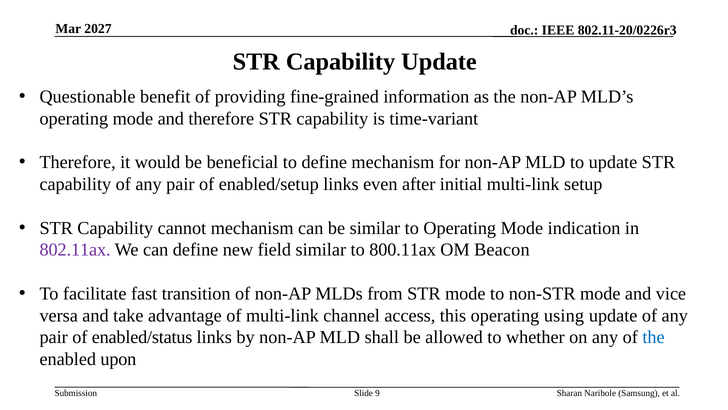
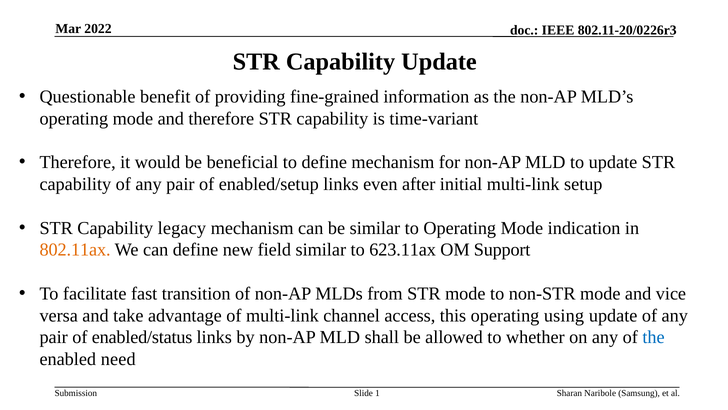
2027: 2027 -> 2022 (98, 29)
cannot: cannot -> legacy (182, 228)
802.11ax colour: purple -> orange (75, 250)
800.11ax: 800.11ax -> 623.11ax (403, 250)
Beacon: Beacon -> Support (502, 250)
upon: upon -> need (118, 359)
9: 9 -> 1 (377, 393)
